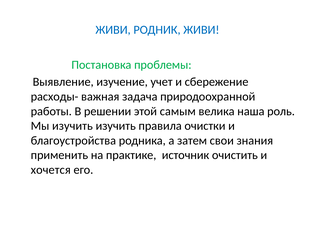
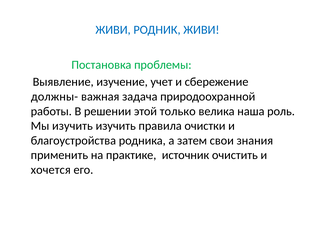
расходы-: расходы- -> должны- (54, 97)
самым: самым -> только (178, 111)
